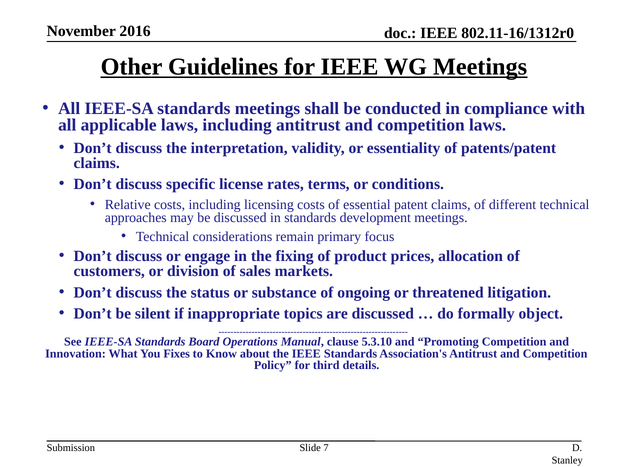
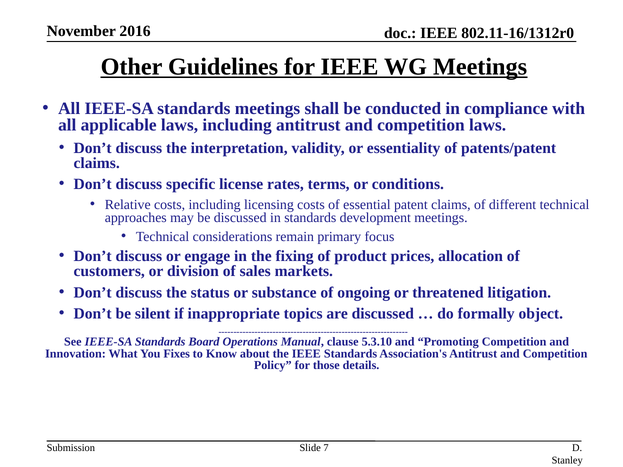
third: third -> those (326, 365)
